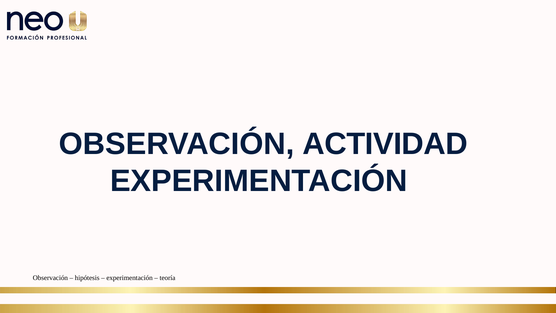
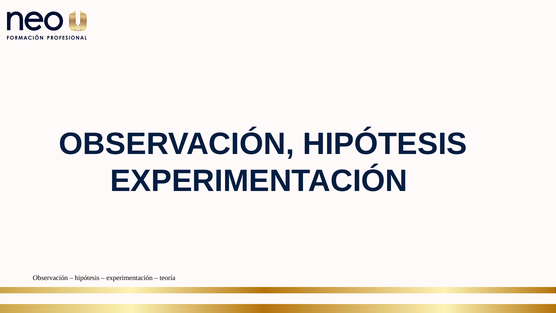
OBSERVACIÓN ACTIVIDAD: ACTIVIDAD -> HIPÓTESIS (385, 144)
